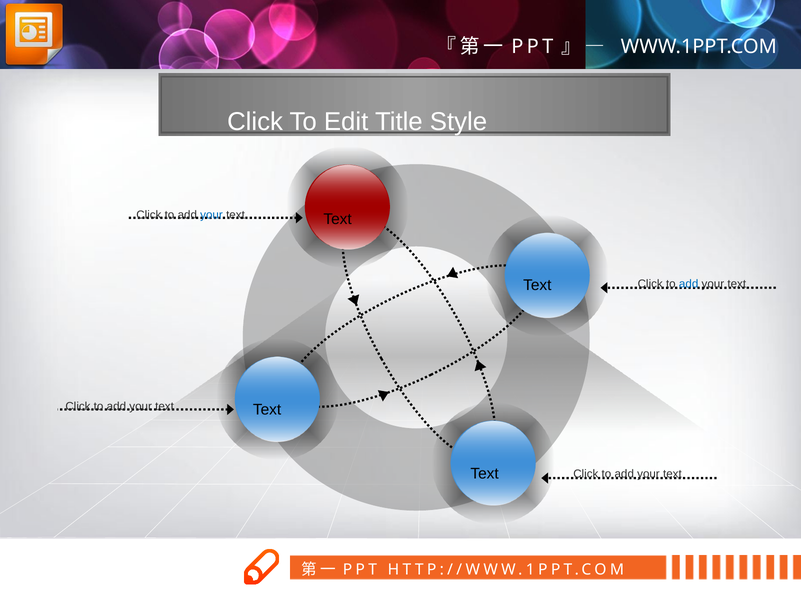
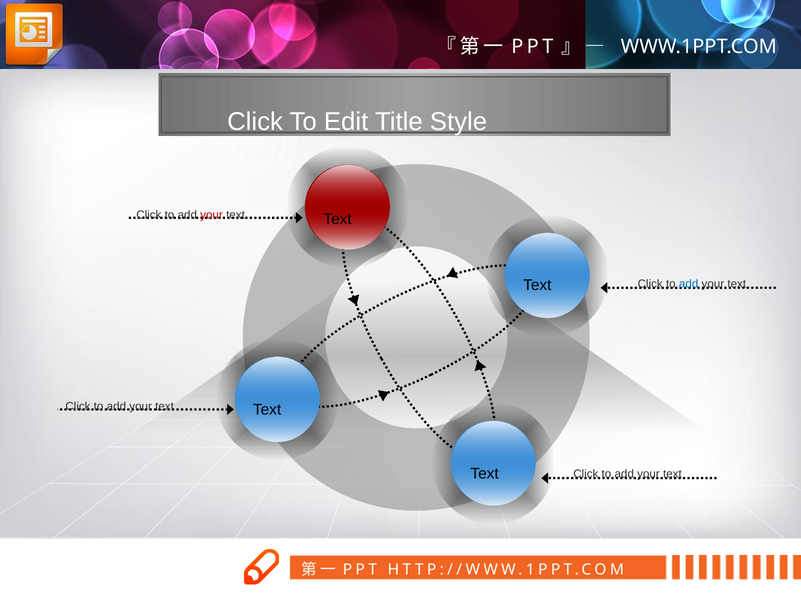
your colour: blue -> red (212, 215)
